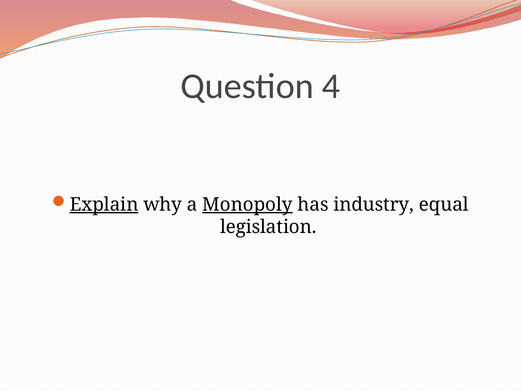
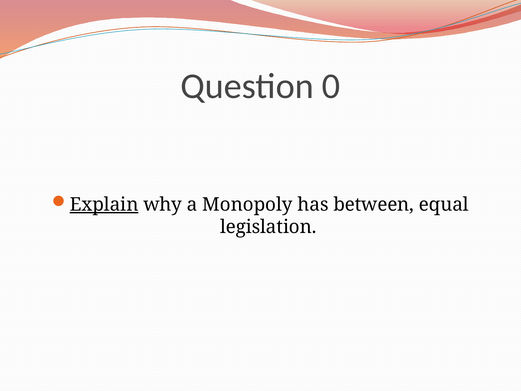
4: 4 -> 0 (331, 86)
Monopoly underline: present -> none (247, 204)
industry: industry -> between (374, 204)
